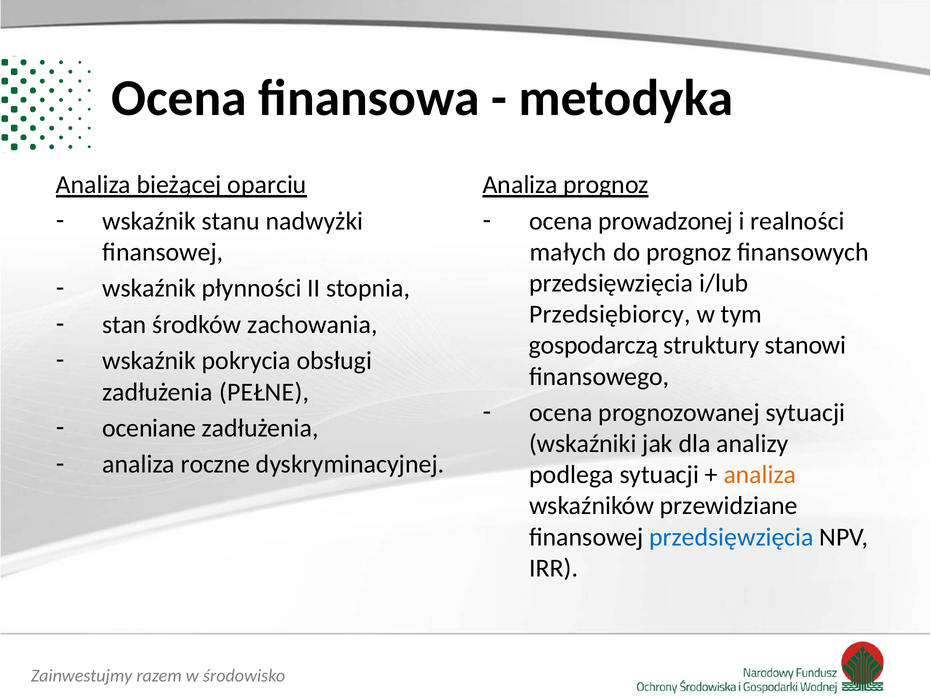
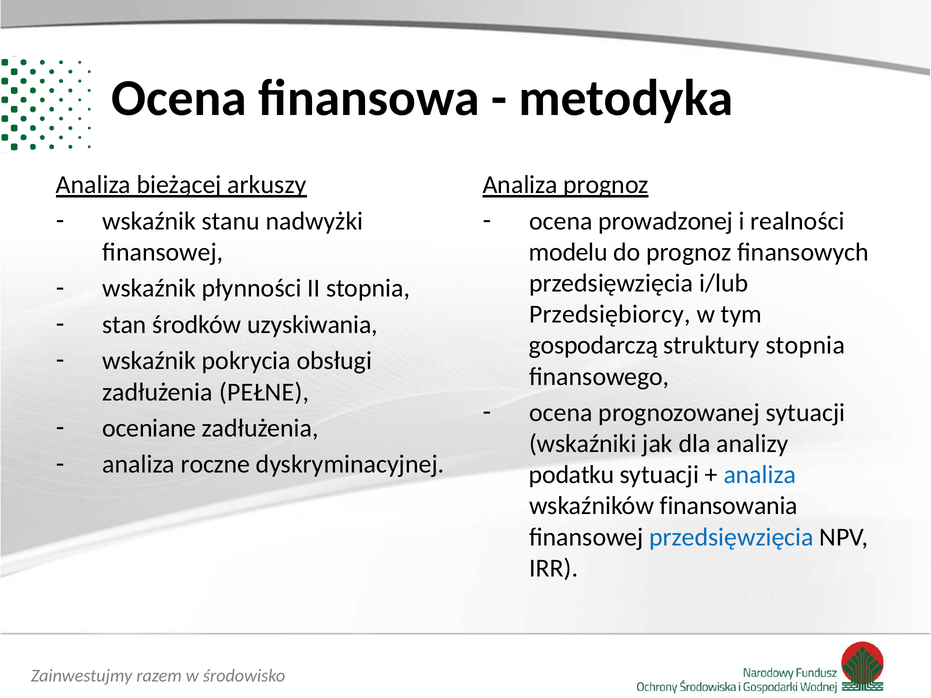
oparciu: oparciu -> arkuszy (267, 185)
małych: małych -> modelu (568, 252)
zachowania: zachowania -> uzyskiwania (313, 325)
struktury stanowi: stanowi -> stopnia (805, 346)
podlega: podlega -> podatku (572, 475)
analiza colour: orange -> blue (760, 475)
przewidziane: przewidziane -> finansowania (729, 506)
